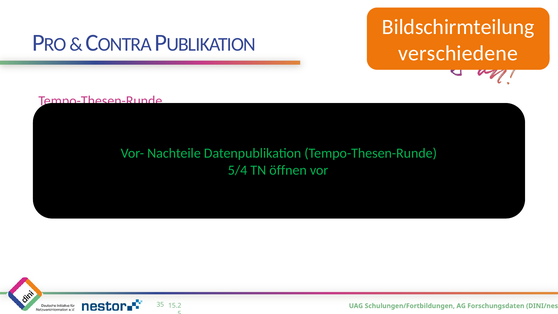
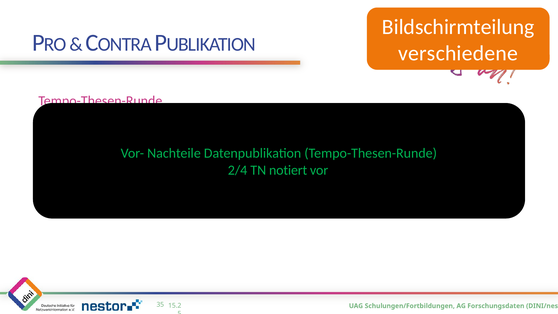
5/4: 5/4 -> 2/4 (238, 170)
öffnen: öffnen -> notiert (288, 170)
